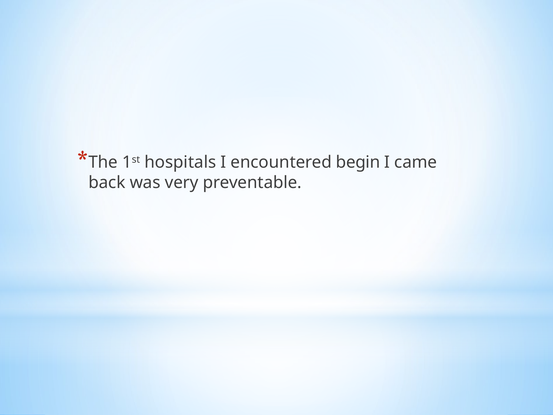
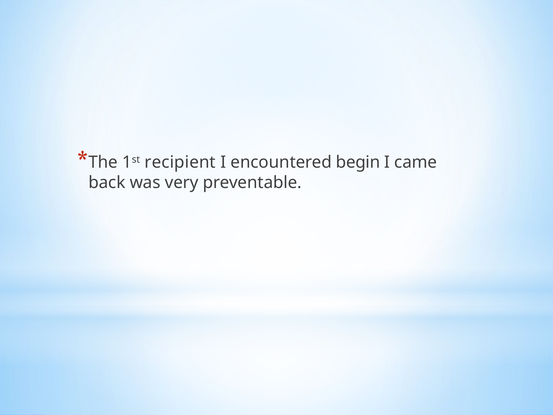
hospitals: hospitals -> recipient (180, 162)
